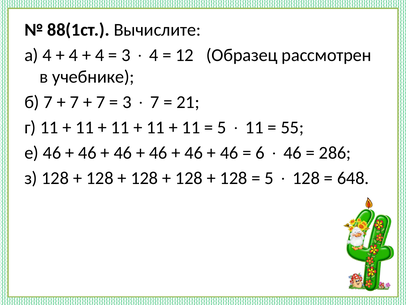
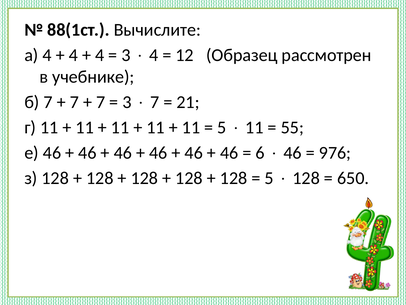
286: 286 -> 976 (335, 153)
648: 648 -> 650 (353, 178)
